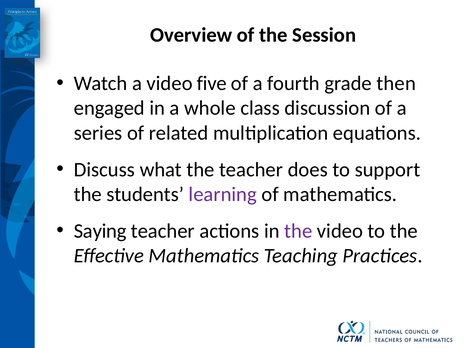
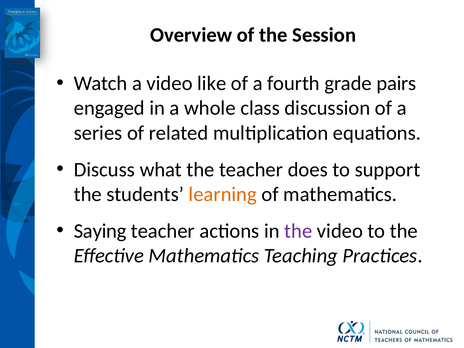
five: five -> like (212, 83)
then: then -> pairs (396, 83)
learning colour: purple -> orange (223, 194)
